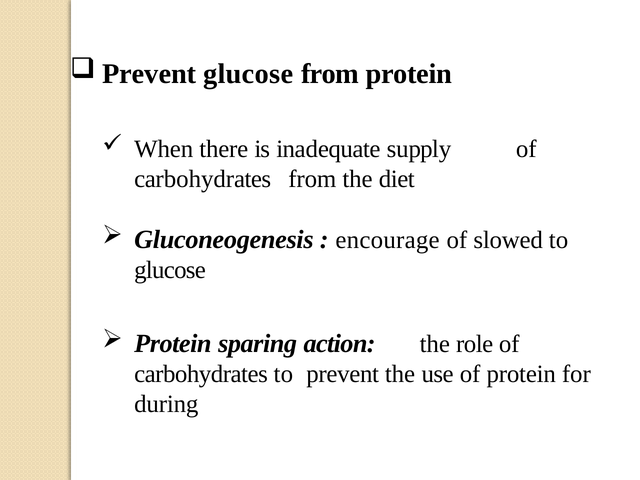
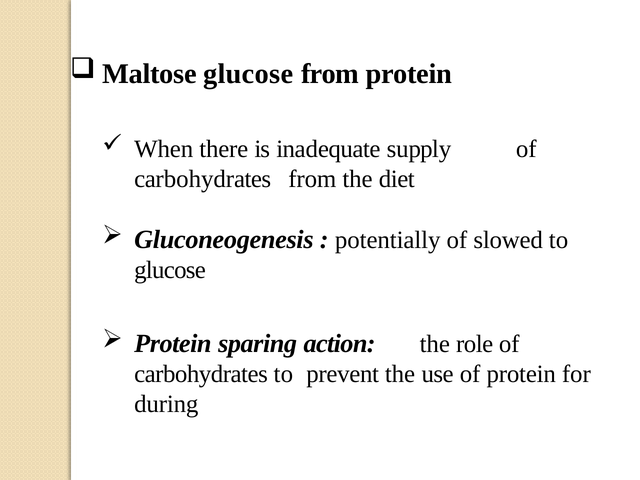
Prevent: Prevent -> Maltose (149, 74)
encourage: encourage -> potentially (388, 240)
